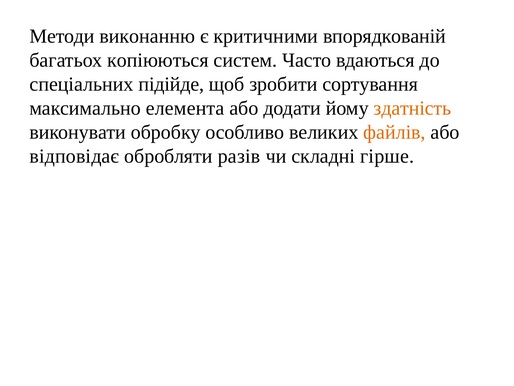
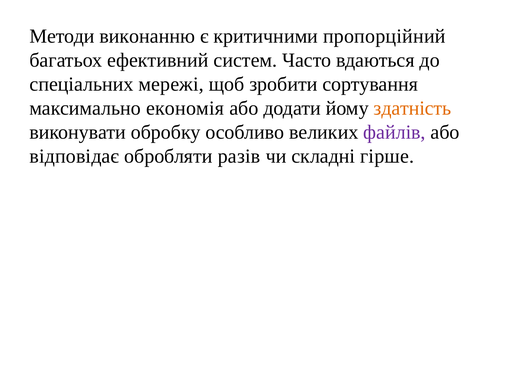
впорядкованій: впорядкованій -> пропорційний (384, 36)
копіюються: копіюються -> ефективний (158, 60)
підійде: підійде -> мережі (171, 84)
елемента: елемента -> економія (185, 108)
файлів colour: orange -> purple (394, 132)
